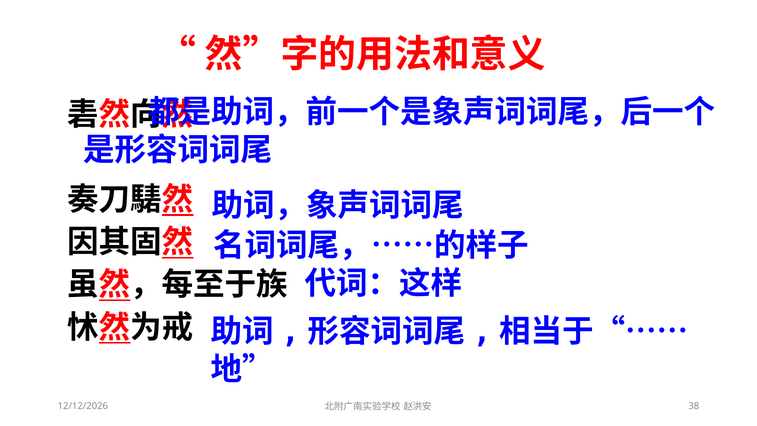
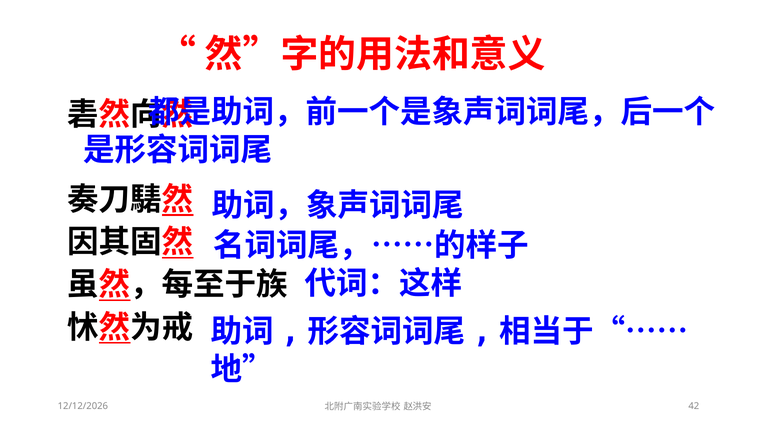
38: 38 -> 42 (694, 406)
